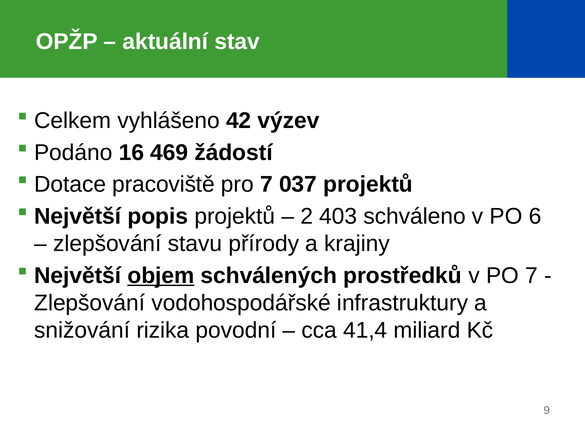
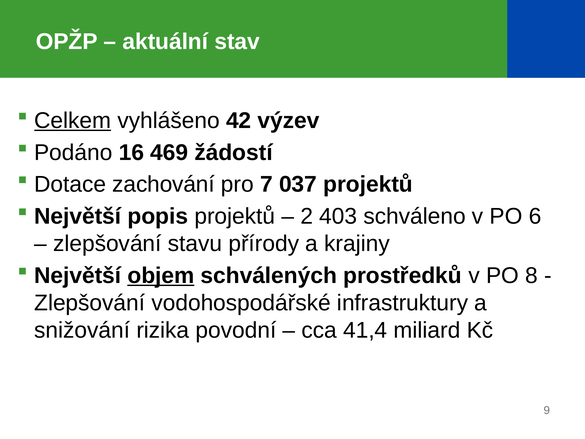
Celkem underline: none -> present (73, 121)
pracoviště: pracoviště -> zachování (164, 184)
PO 7: 7 -> 8 (531, 275)
